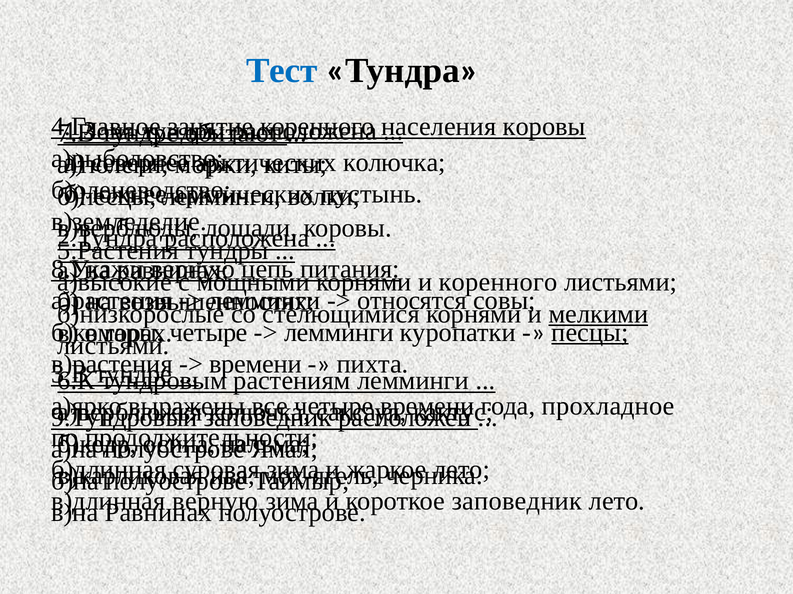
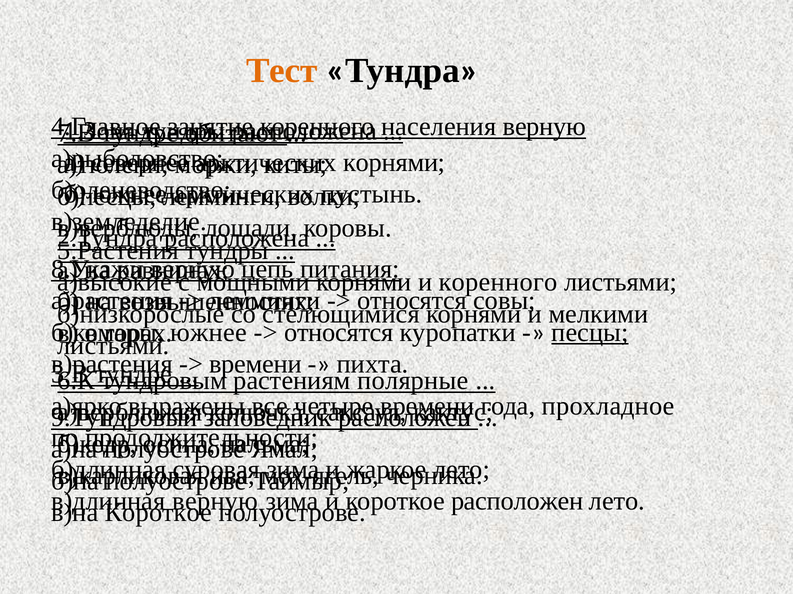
Тест colour: blue -> orange (282, 71)
коровы: коровы -> верную (544, 127)
колючка: колючка -> корнями (394, 163)
мелкими underline: present -> none (598, 314)
четыре: четыре -> южнее (208, 333)
лемминги: лемминги -> относятся (339, 333)
лемминги: лемминги -> полярные (413, 381)
короткое заповедник: заповедник -> расположен (517, 502)
Равнинах: Равнинах -> Короткое (158, 513)
